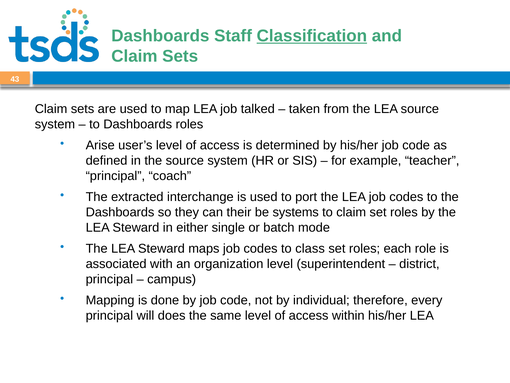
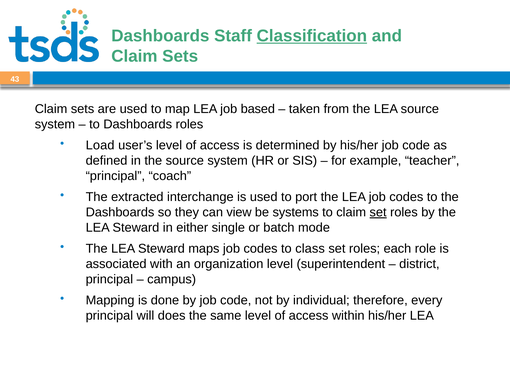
talked: talked -> based (258, 109)
Arise: Arise -> Load (100, 145)
their: their -> view (239, 212)
set underline: none -> present (378, 212)
